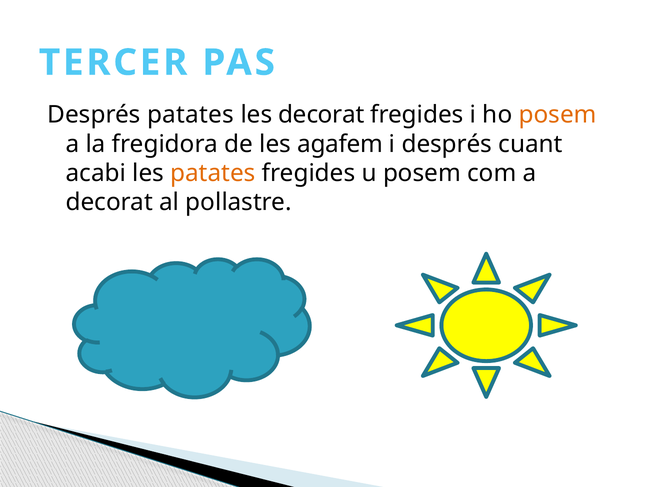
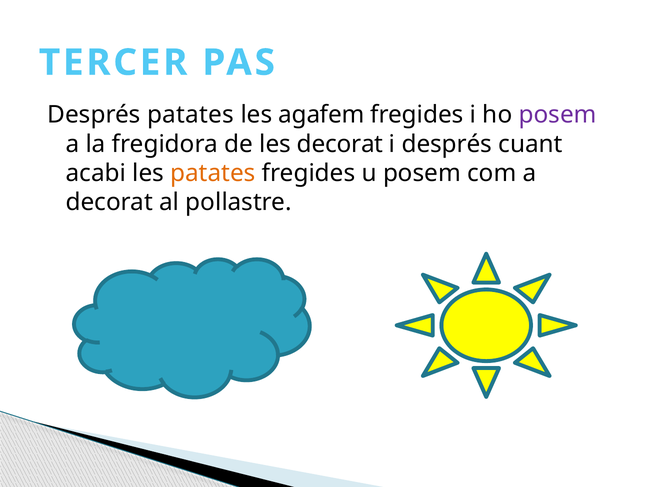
les decorat: decorat -> agafem (321, 115)
posem colour: orange -> purple (558, 115)
les agafem: agafem -> decorat (340, 144)
